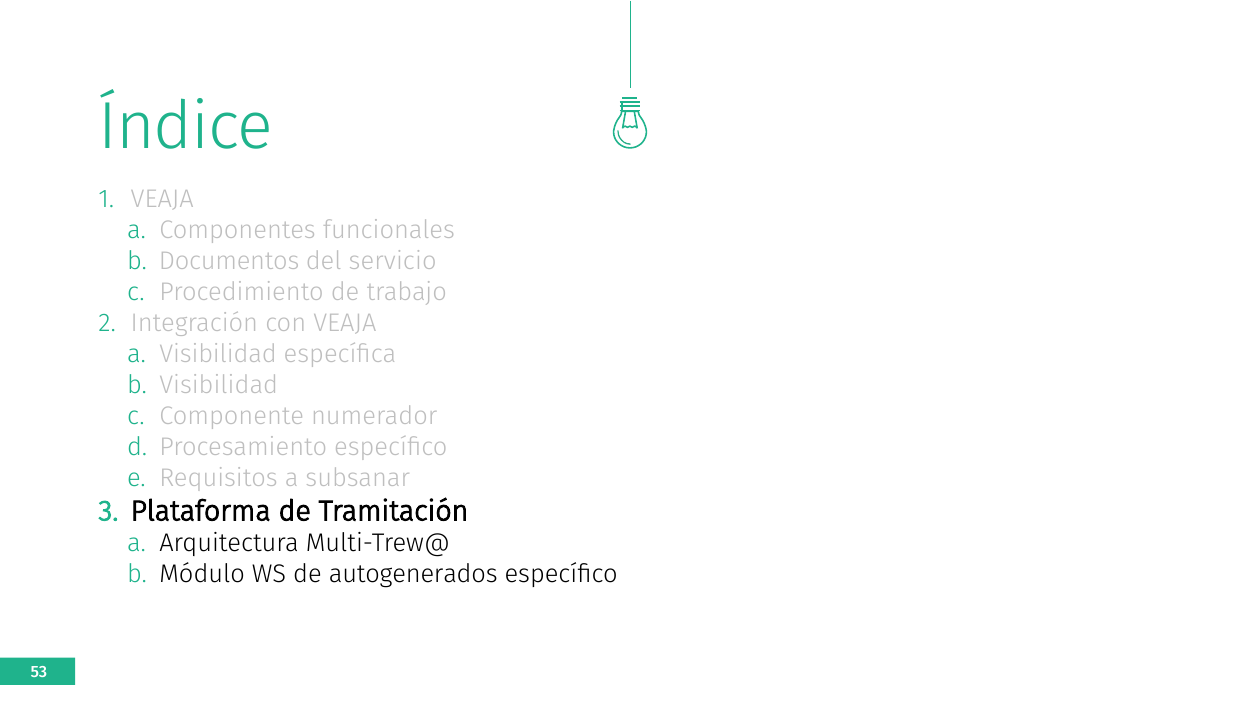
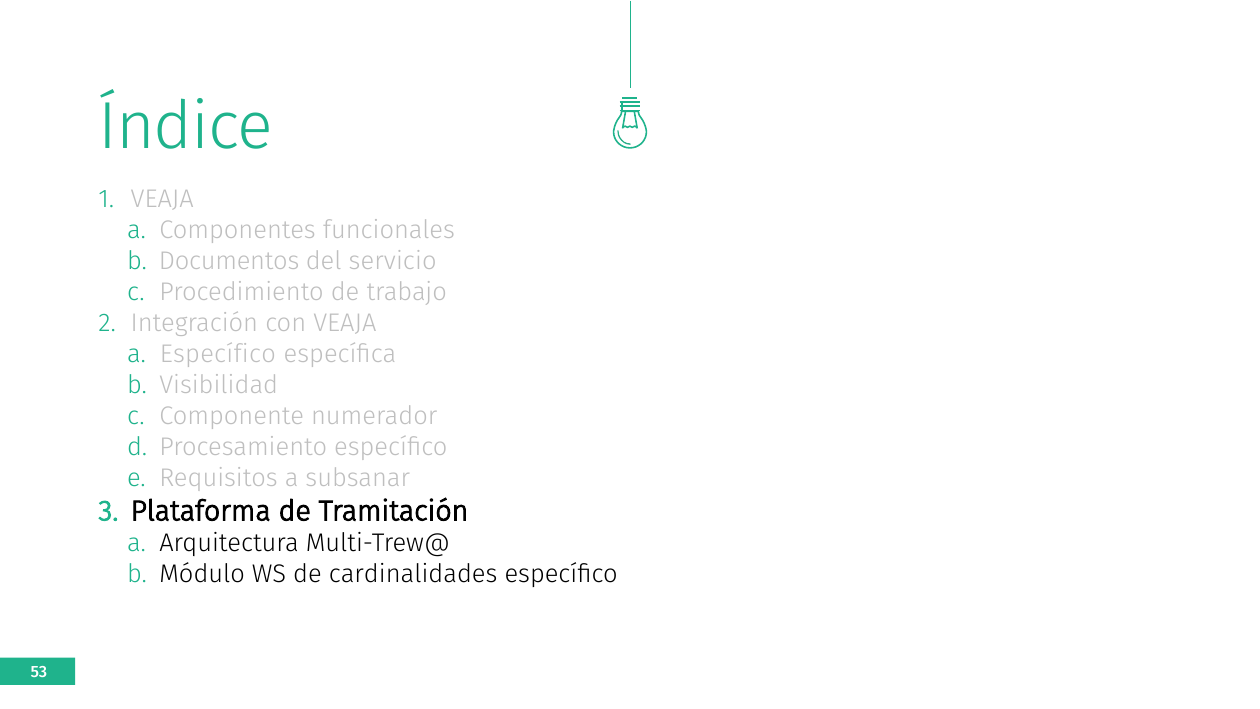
a Visibilidad: Visibilidad -> Específico (218, 354)
autogenerados: autogenerados -> cardinalidades (413, 574)
